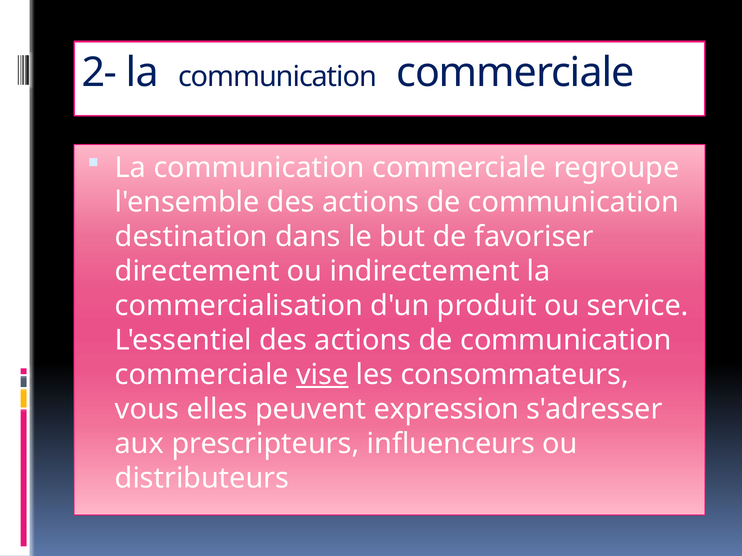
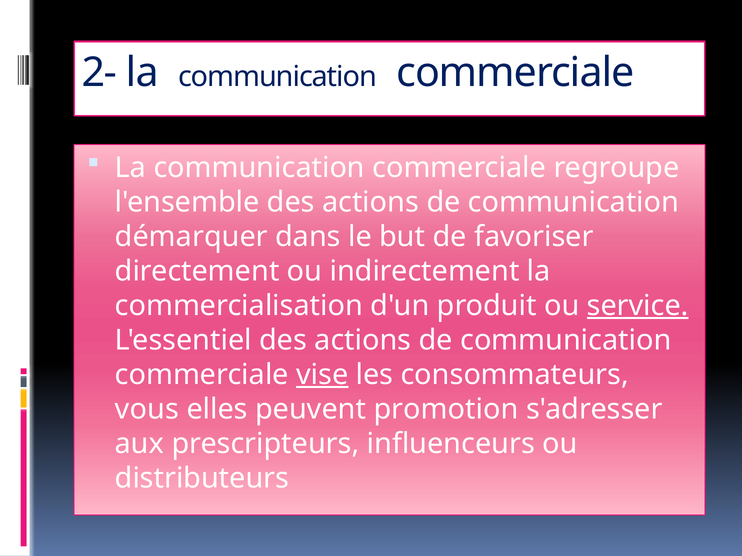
destination: destination -> démarquer (191, 237)
service underline: none -> present (638, 306)
expression: expression -> promotion (446, 410)
